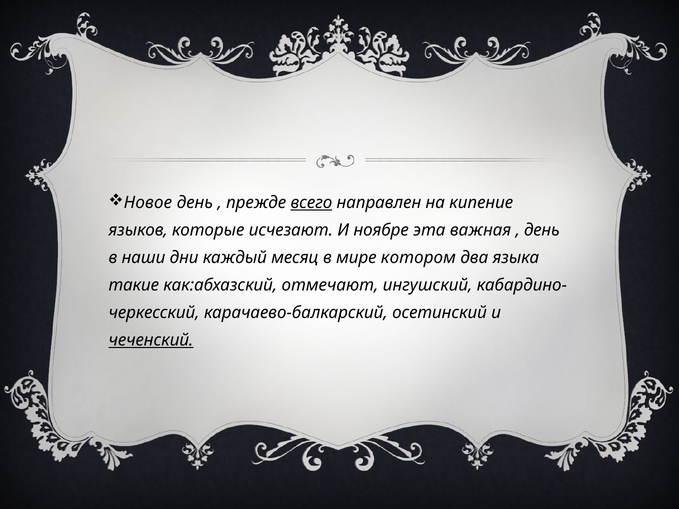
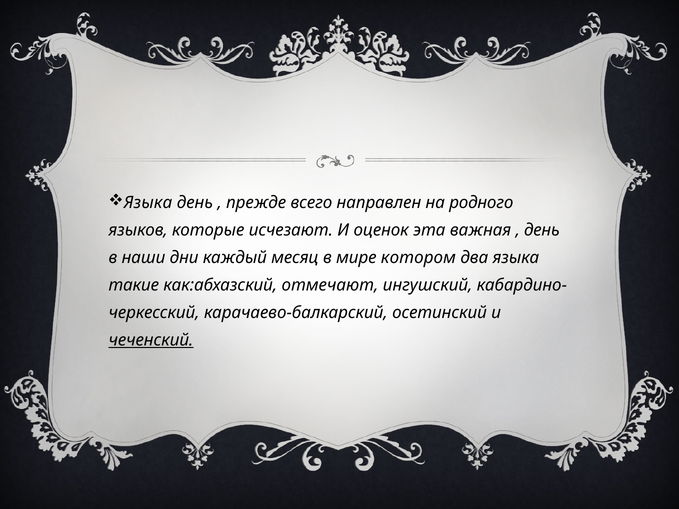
Новое: Новое -> Языка (148, 203)
всего underline: present -> none (311, 203)
кипение: кипение -> родного (481, 203)
ноябре: ноябре -> оценок (381, 230)
